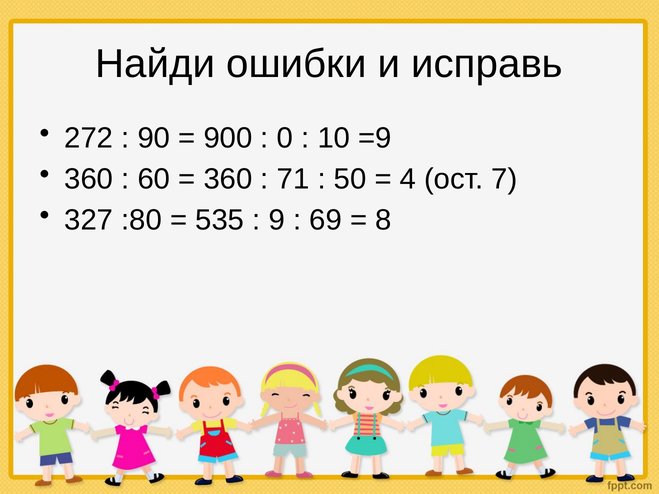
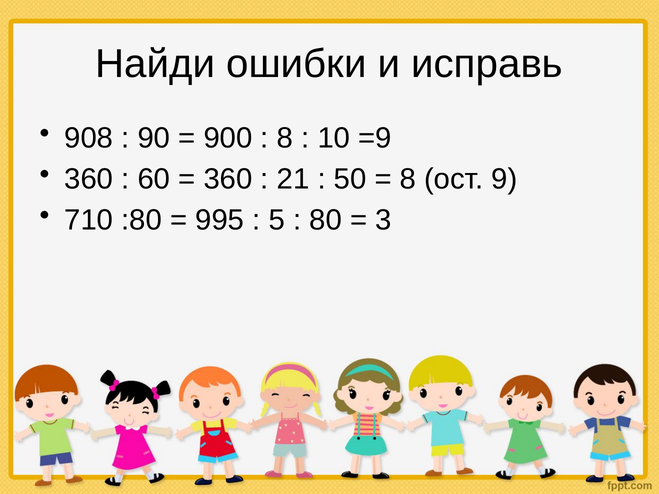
272: 272 -> 908 (89, 138)
0: 0 -> 8 (285, 138)
71: 71 -> 21 (293, 179)
4: 4 -> 8 (408, 179)
7: 7 -> 9 (504, 179)
327: 327 -> 710 (89, 220)
535: 535 -> 995 (220, 220)
9: 9 -> 5 (277, 220)
69: 69 -> 80 (326, 220)
8: 8 -> 3 (383, 220)
